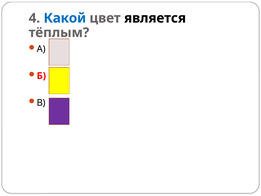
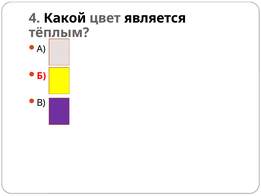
Какой colour: blue -> black (65, 18)
